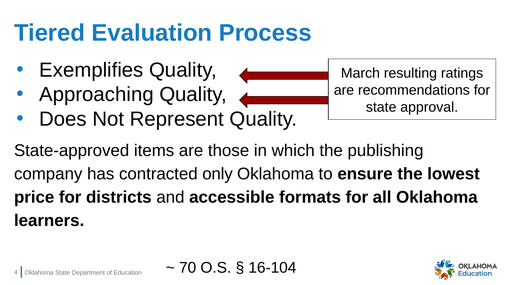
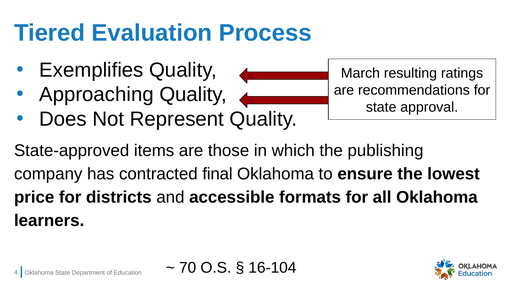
only: only -> final (217, 174)
